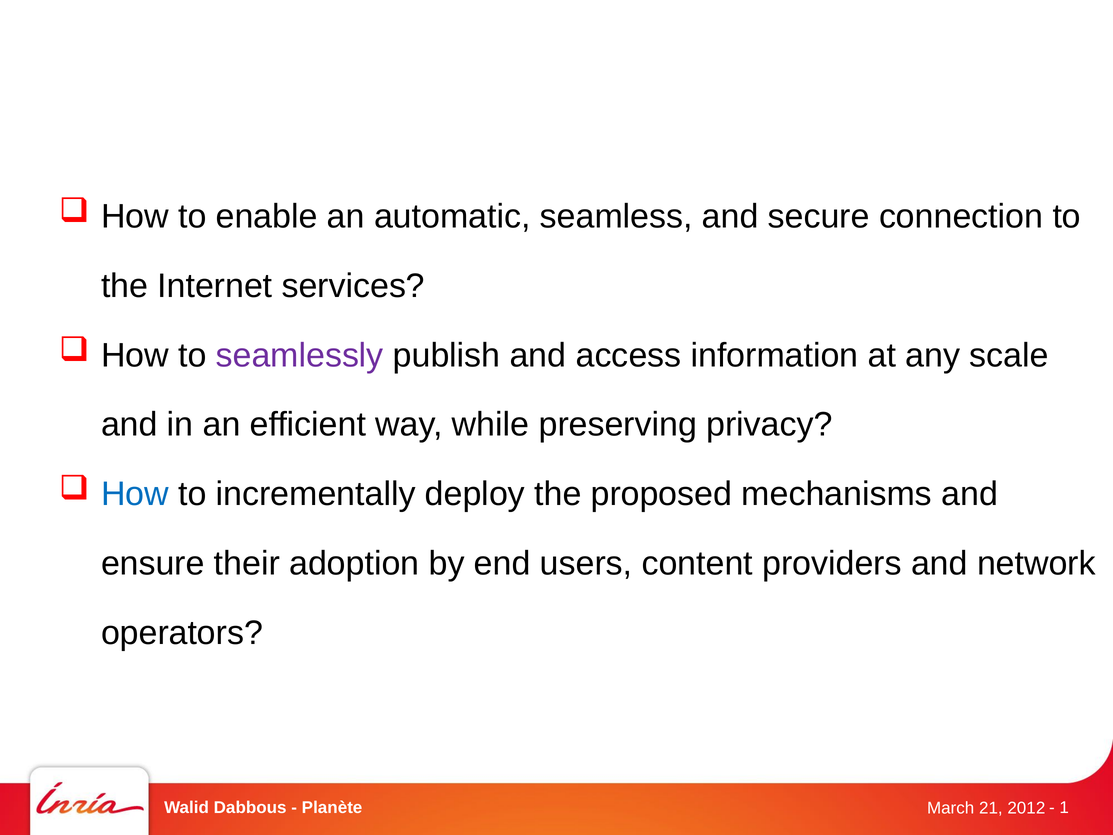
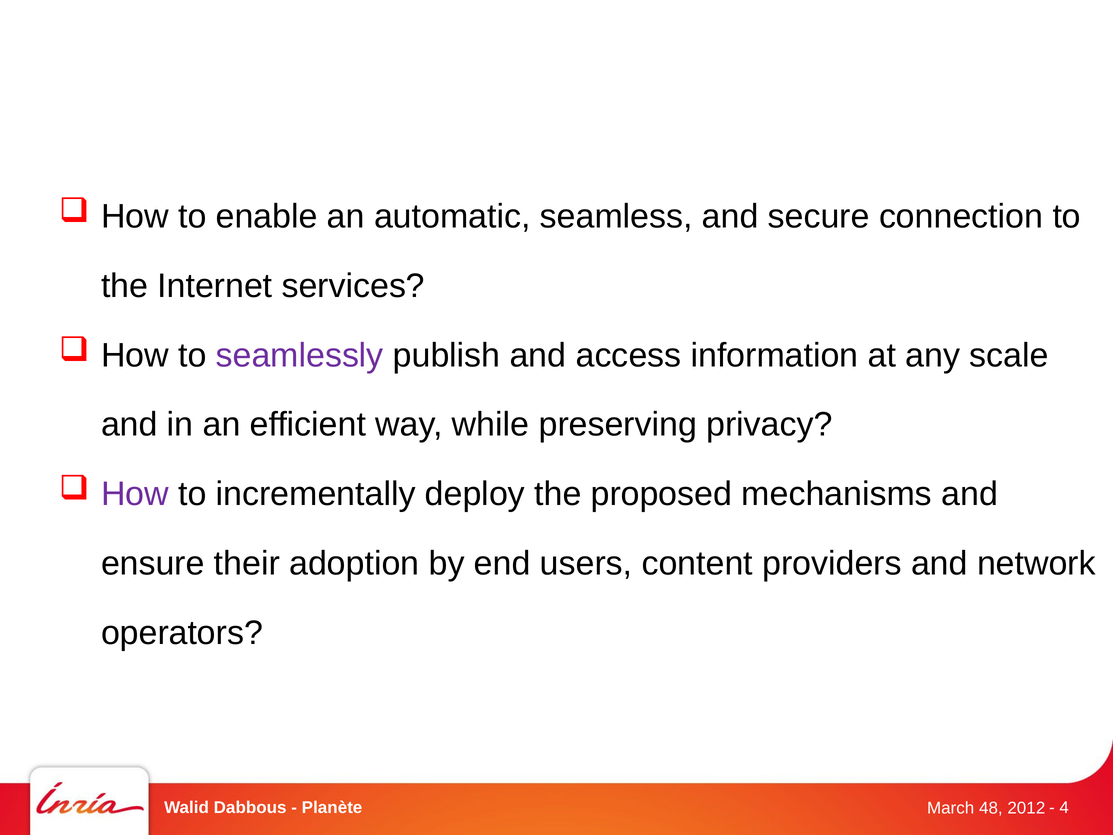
How colour: blue -> purple (135, 494)
1: 1 -> 4 (1064, 807)
21: 21 -> 48 (991, 808)
